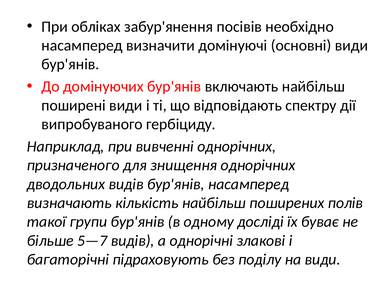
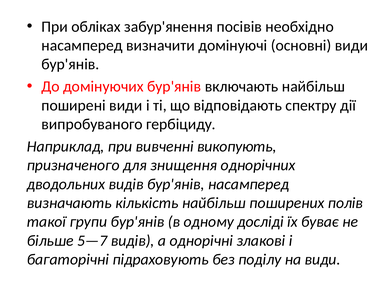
вивченні однорічних: однорічних -> викопують (237, 146)
